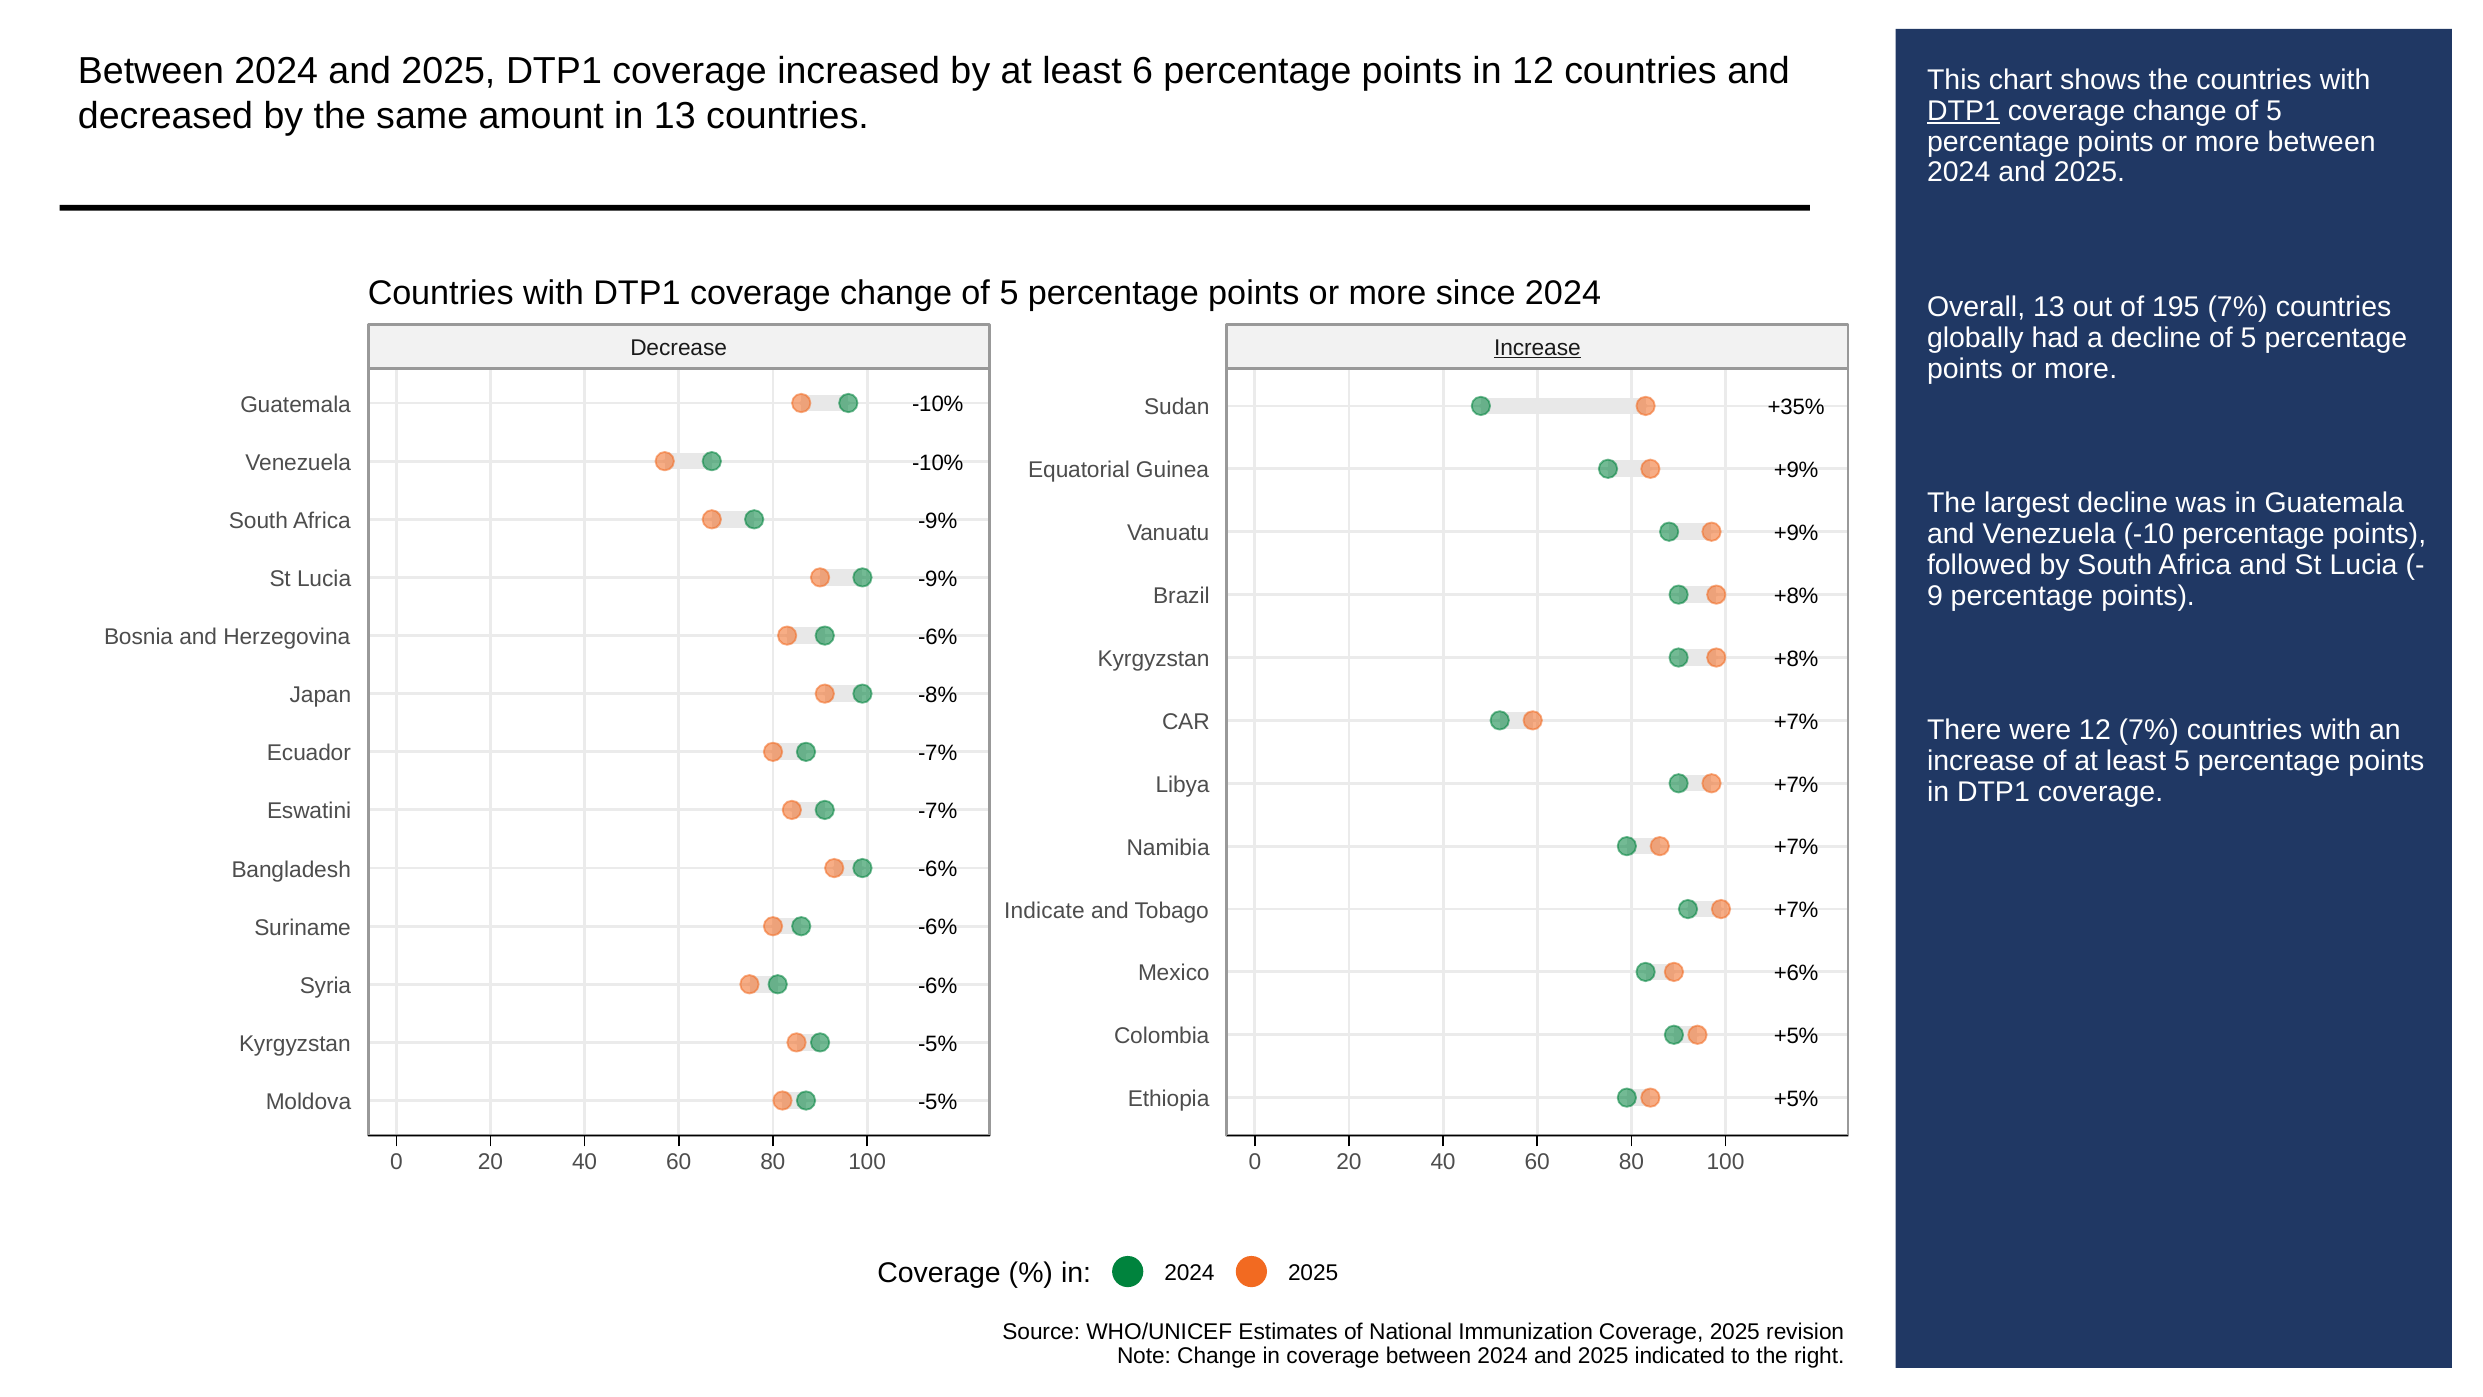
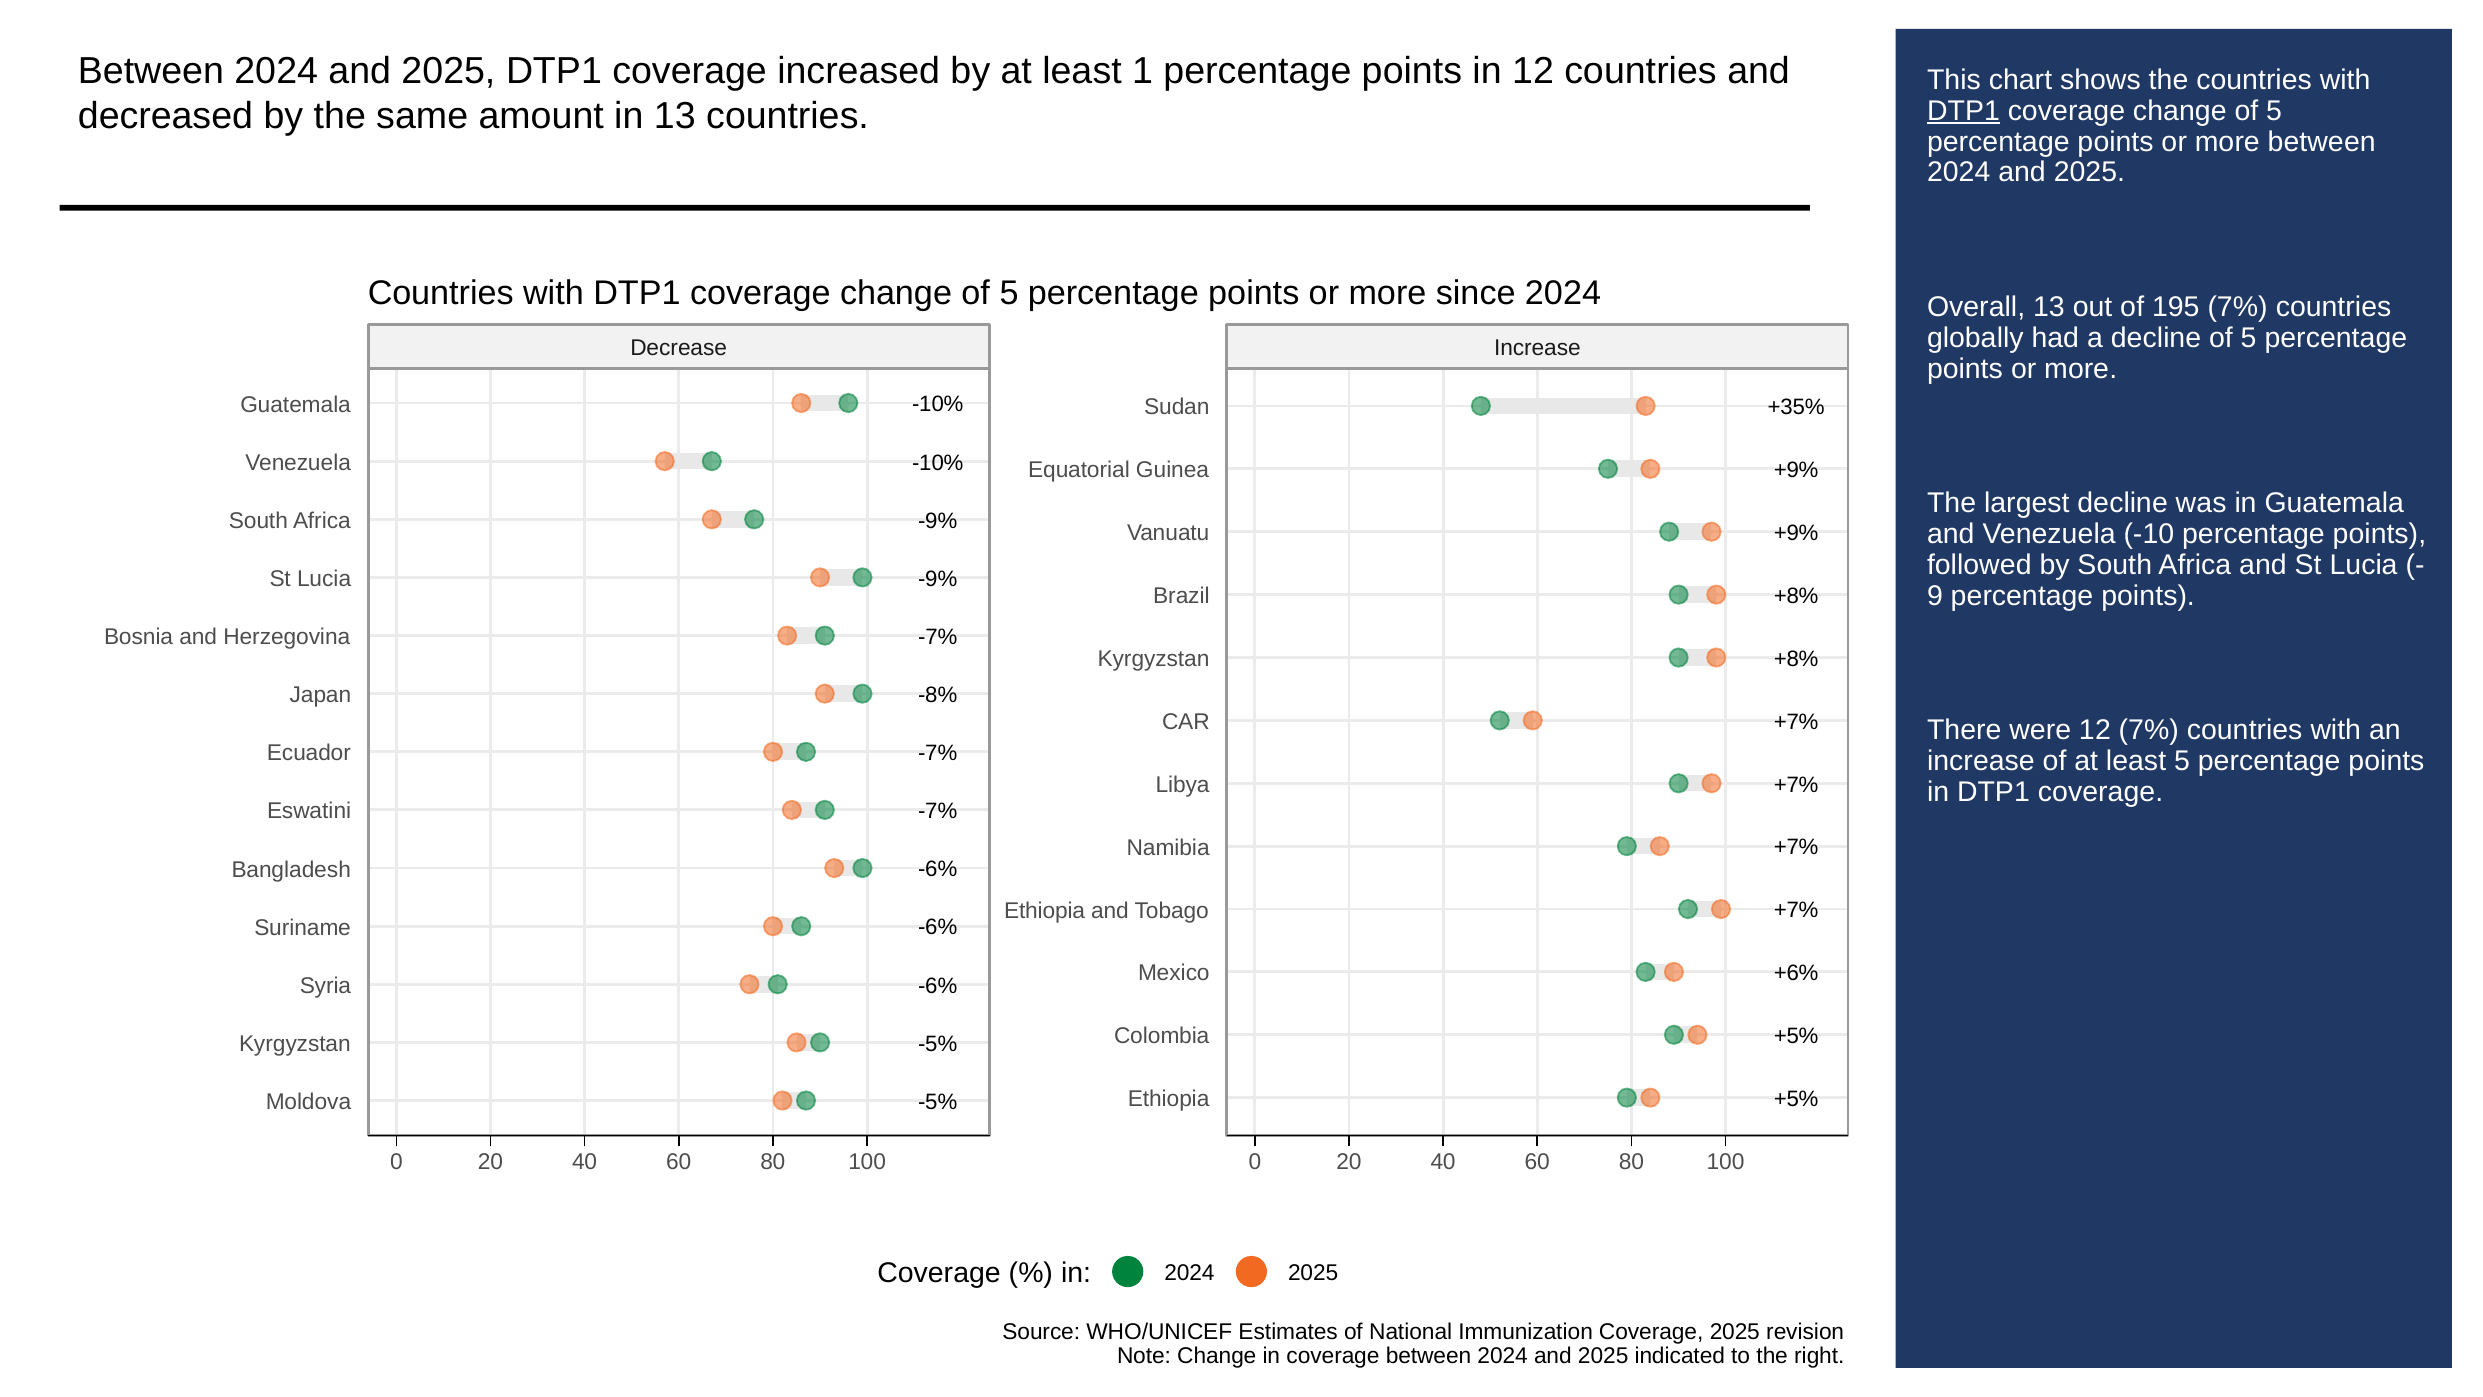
6: 6 -> 1 (1142, 72)
Increase underline: present -> none (1537, 348)
-6%: -6% -> -7% (938, 637)
Indicate: Indicate -> Ethiopia (1045, 910)
